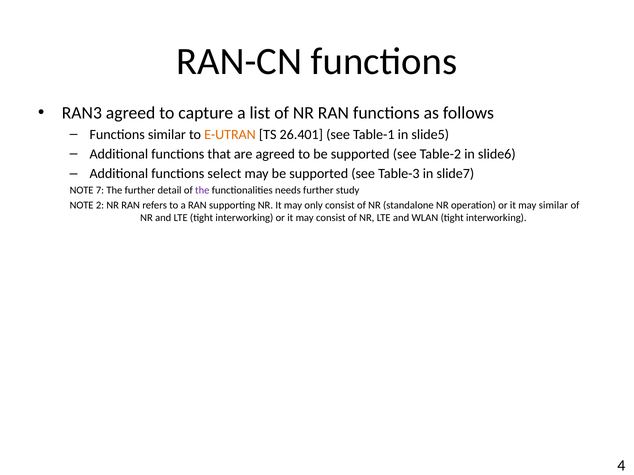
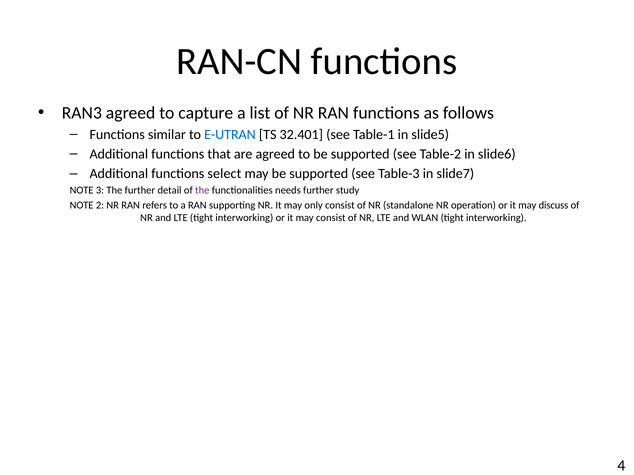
E-UTRAN colour: orange -> blue (230, 135)
26.401: 26.401 -> 32.401 (301, 135)
7: 7 -> 3 (100, 191)
may similar: similar -> discuss (554, 205)
